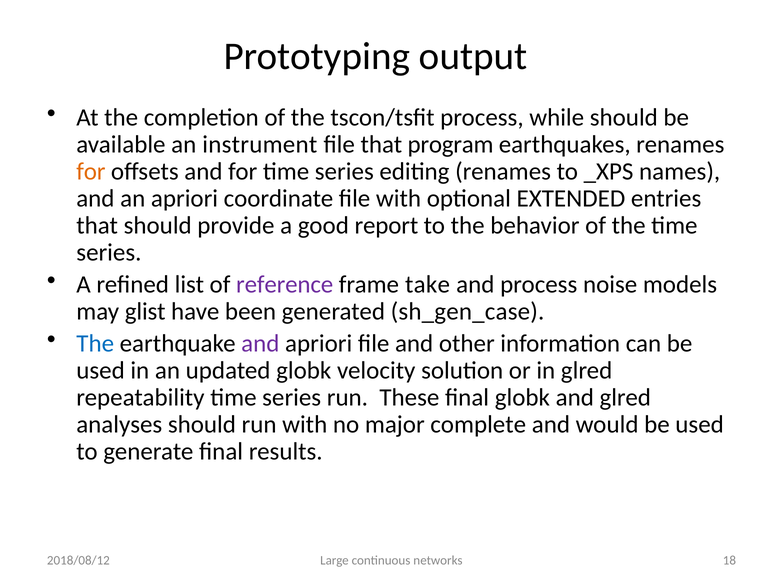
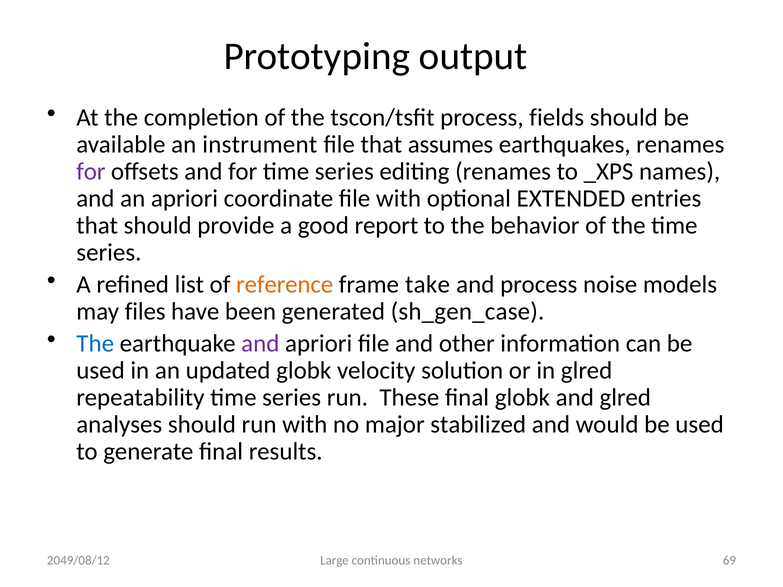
while: while -> fields (557, 117)
program: program -> assumes (451, 144)
for colour: orange -> purple (91, 171)
reference colour: purple -> orange (285, 285)
glist: glist -> files (145, 312)
complete: complete -> stabilized (478, 425)
18: 18 -> 69 (729, 561)
2018/08/12: 2018/08/12 -> 2049/08/12 (78, 561)
